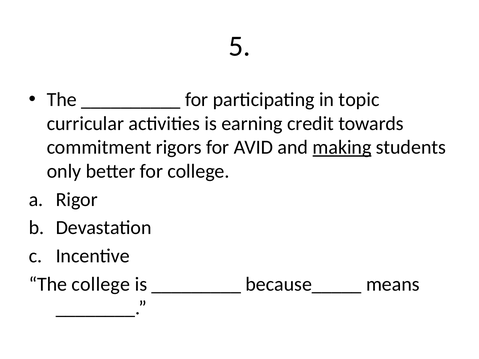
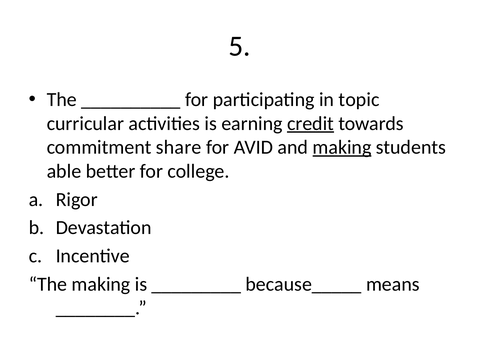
credit underline: none -> present (310, 124)
rigors: rigors -> share (179, 147)
only: only -> able (64, 171)
The college: college -> making (101, 284)
